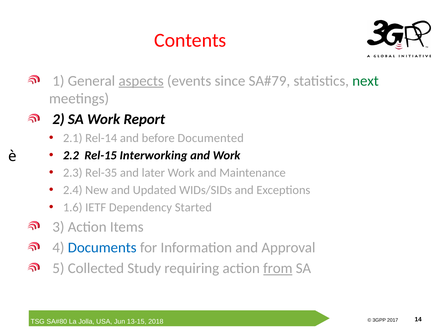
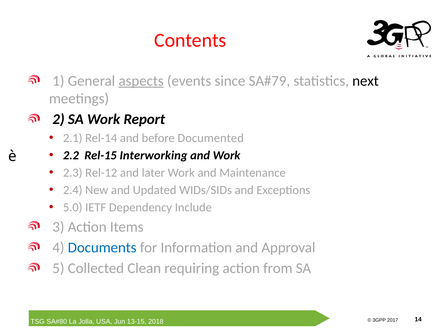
next colour: green -> black (366, 81)
Rel-35: Rel-35 -> Rel-12 (101, 173)
1.6: 1.6 -> 5.0 (73, 208)
Started: Started -> Include (193, 208)
Study: Study -> Clean (144, 269)
from underline: present -> none (278, 269)
